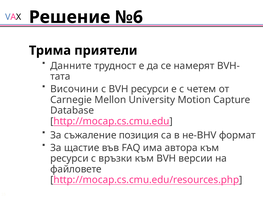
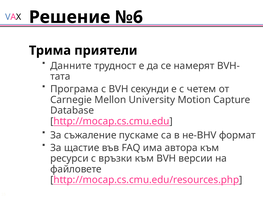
Височини: Височини -> Програма (74, 89)
BVH ресурси: ресурси -> секунди (150, 89)
позиция: позиция -> пускаме (139, 135)
